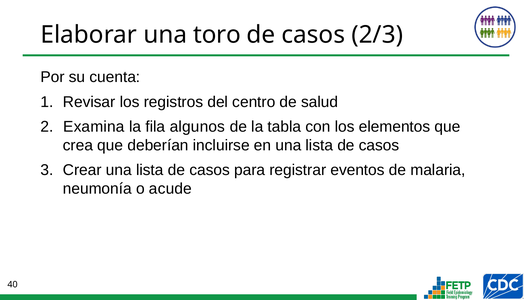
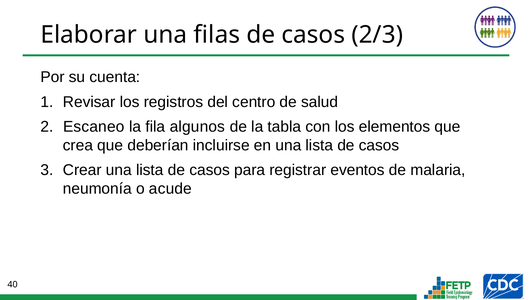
toro: toro -> filas (217, 35)
Examina: Examina -> Escaneo (94, 126)
